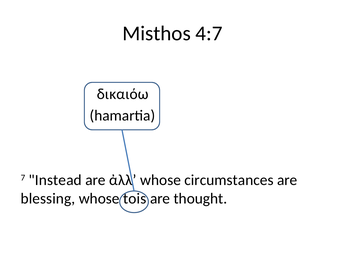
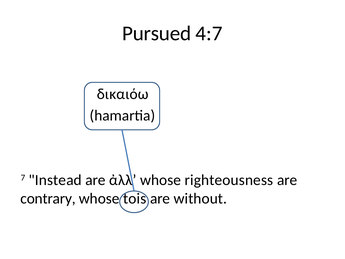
Misthos: Misthos -> Pursued (157, 33)
circumstances: circumstances -> righteousness (229, 180)
blessing: blessing -> contrary (48, 198)
thought: thought -> without (200, 198)
